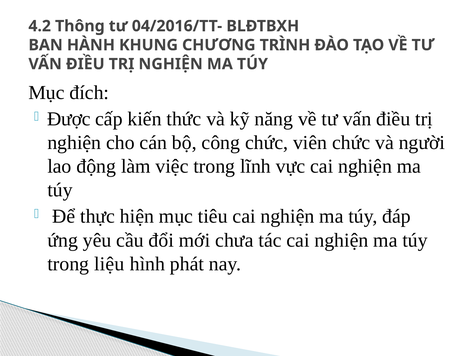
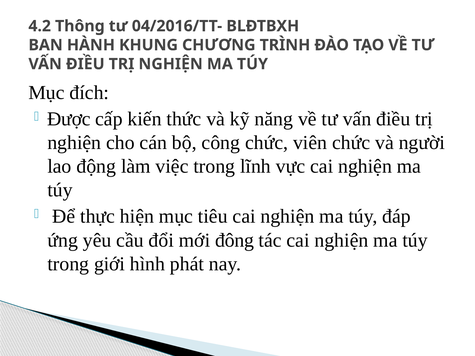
chưa: chưa -> đông (234, 240)
liệu: liệu -> giới (110, 264)
